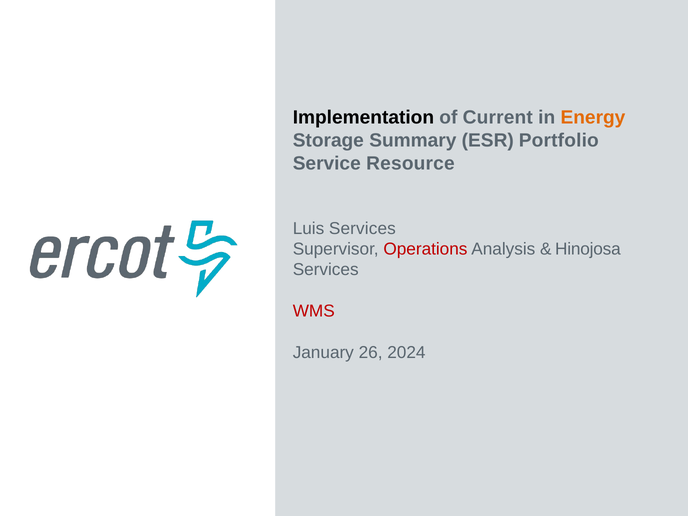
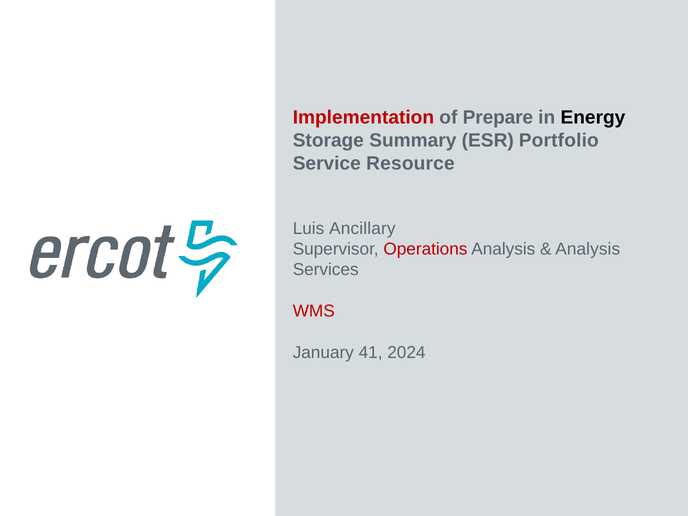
Implementation colour: black -> red (363, 117)
Current: Current -> Prepare (498, 117)
Energy colour: orange -> black (593, 117)
Luis Services: Services -> Ancillary (362, 228)
Hinojosa: Hinojosa -> Analysis (588, 249)
26: 26 -> 41 (371, 352)
